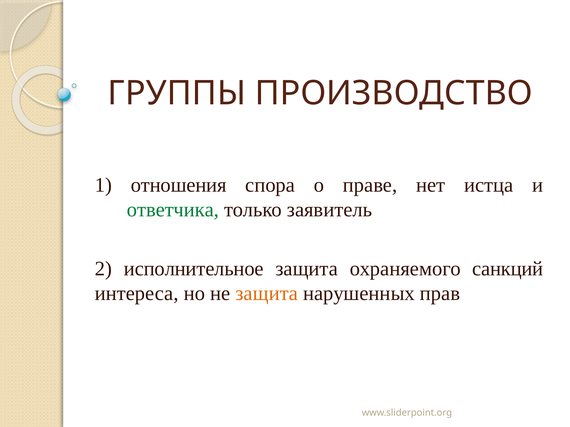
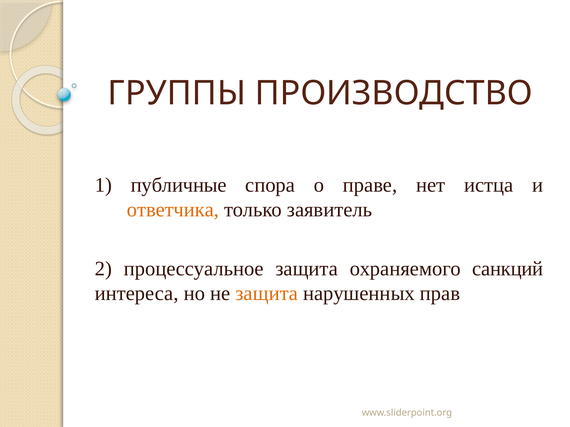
отношения: отношения -> публичные (179, 185)
ответчика colour: green -> orange (173, 210)
исполнительное: исполнительное -> процессуальное (194, 269)
